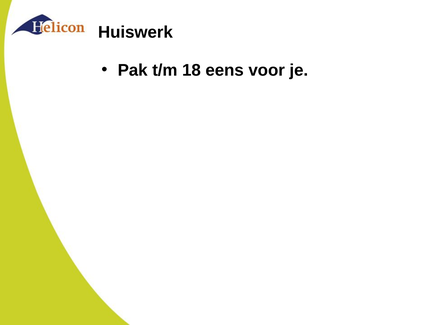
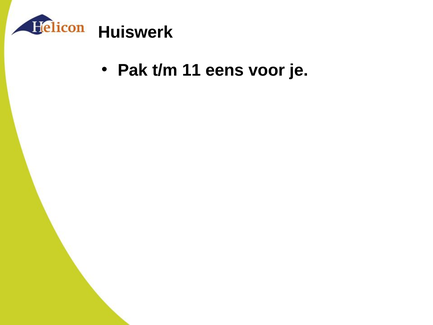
18: 18 -> 11 (191, 70)
